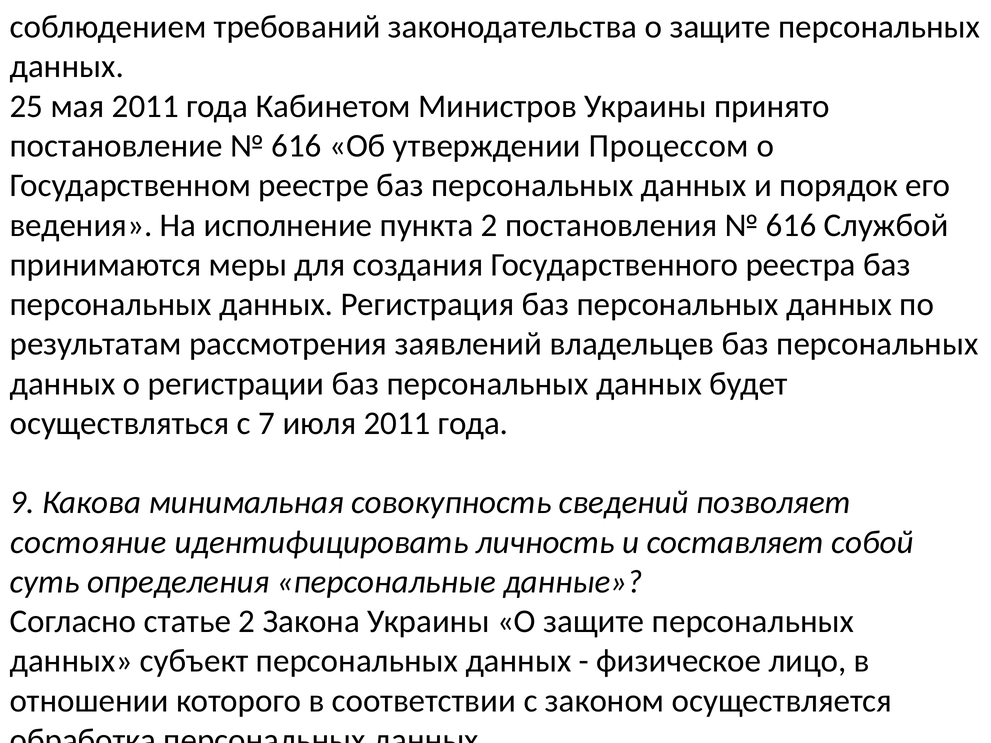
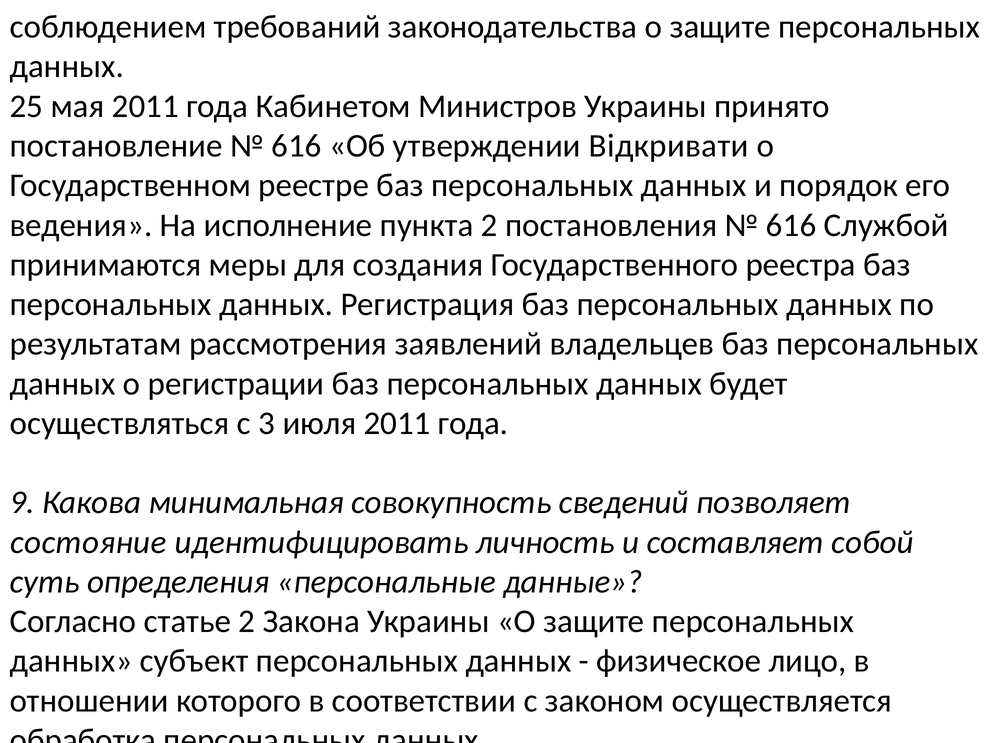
Процессом: Процессом -> Відкривати (669, 146)
7: 7 -> 3 (267, 423)
